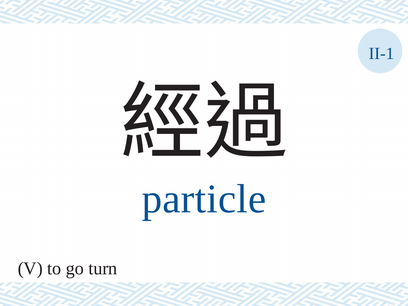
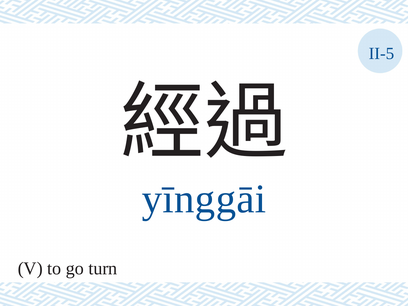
II-1: II-1 -> II-5 (382, 53)
particle: particle -> yīnggāi (204, 199)
